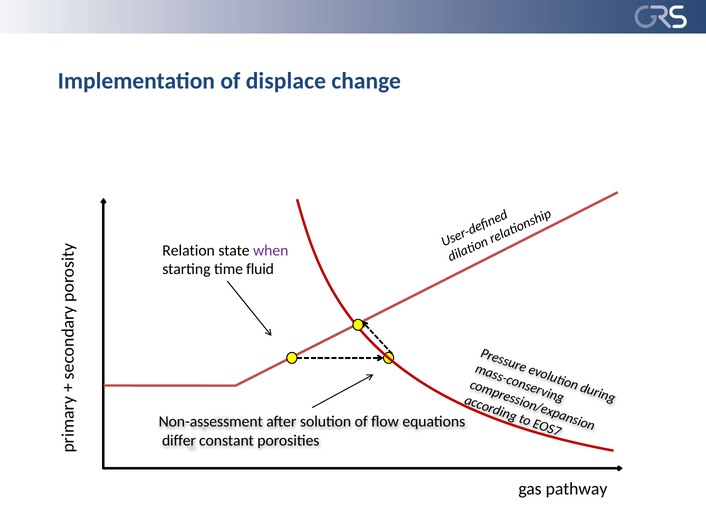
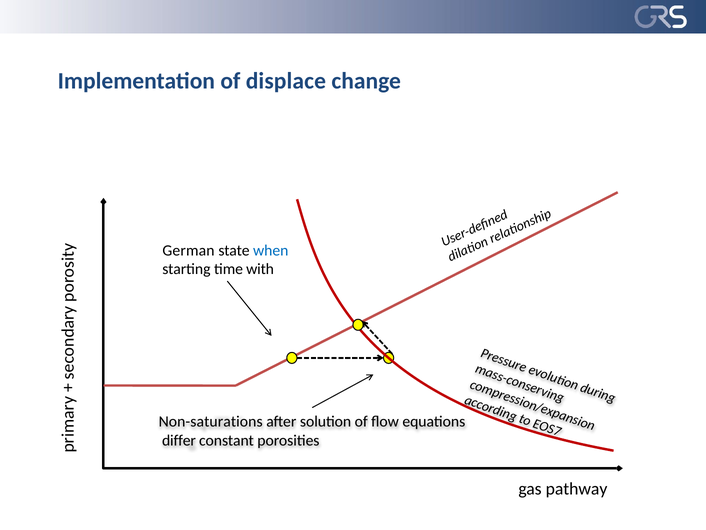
Relation: Relation -> German (189, 250)
when colour: purple -> blue (271, 250)
fluid: fluid -> with (260, 269)
Non-assessment: Non-assessment -> Non-saturations (211, 421)
